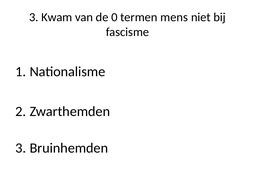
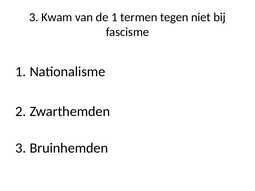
de 0: 0 -> 1 (114, 17)
mens: mens -> tegen (174, 17)
